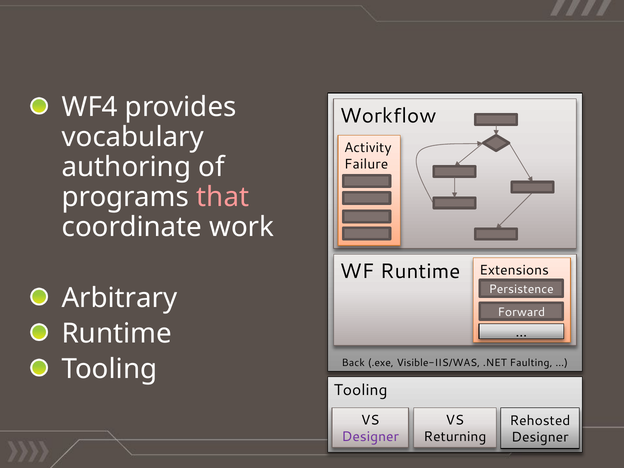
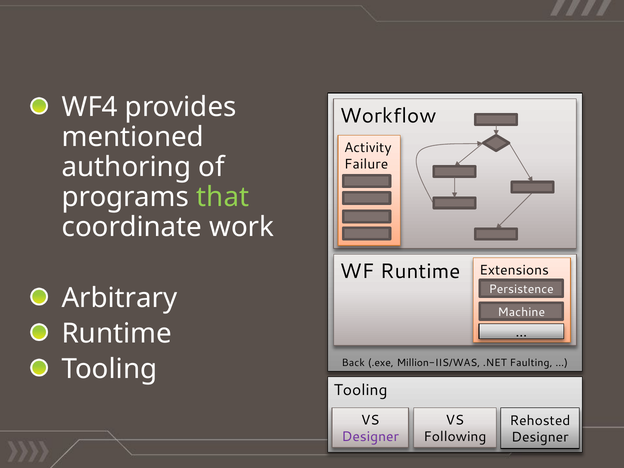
vocabulary: vocabulary -> mentioned (133, 137)
that colour: pink -> light green (223, 197)
Forward: Forward -> Machine (521, 312)
Visible-IIS/WAS: Visible-IIS/WAS -> Million-IIS/WAS (438, 363)
Returning: Returning -> Following (455, 437)
